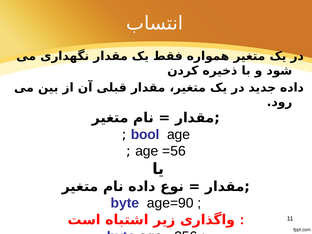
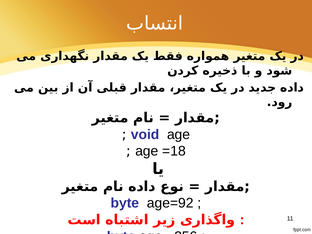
bool: bool -> void (145, 135)
=56: =56 -> =18 (174, 151)
age=90: age=90 -> age=92 (170, 203)
